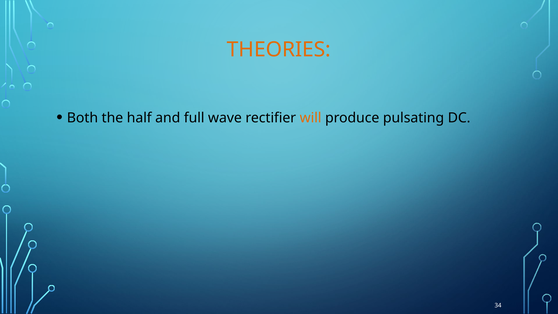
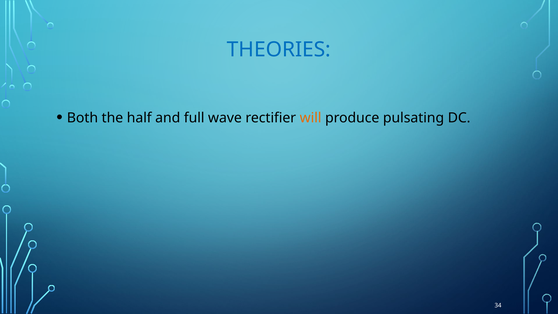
THEORIES colour: orange -> blue (279, 49)
